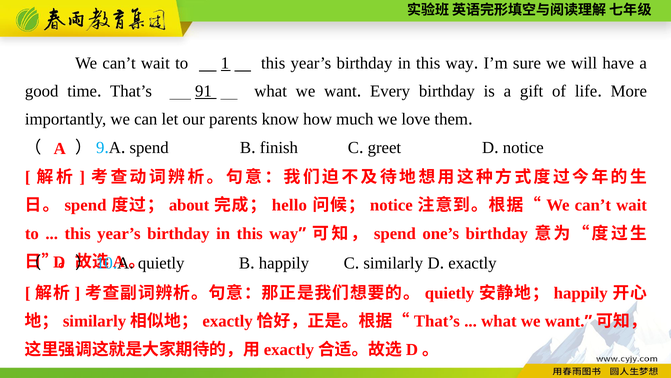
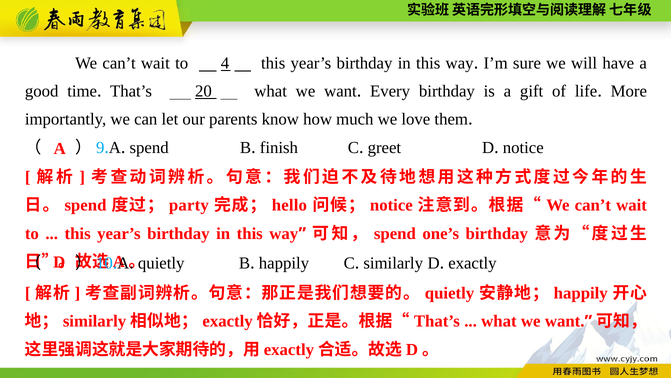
1: 1 -> 4 (225, 63)
91: 91 -> 20 (203, 91)
about: about -> party (189, 205)
